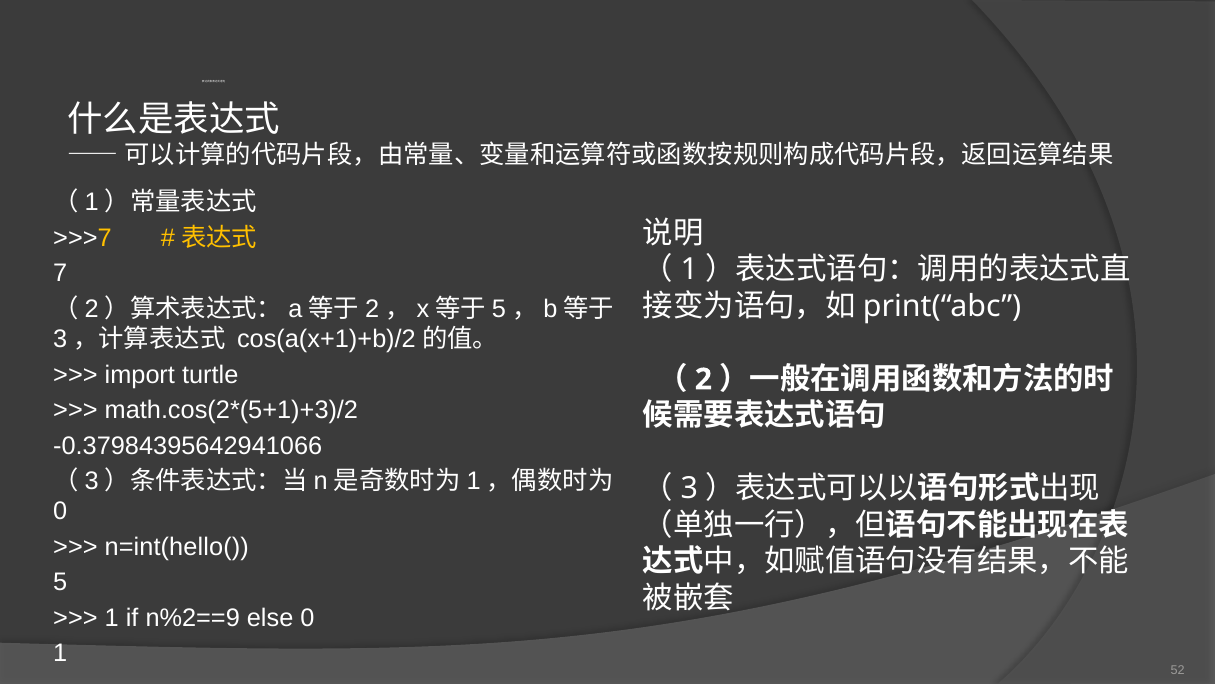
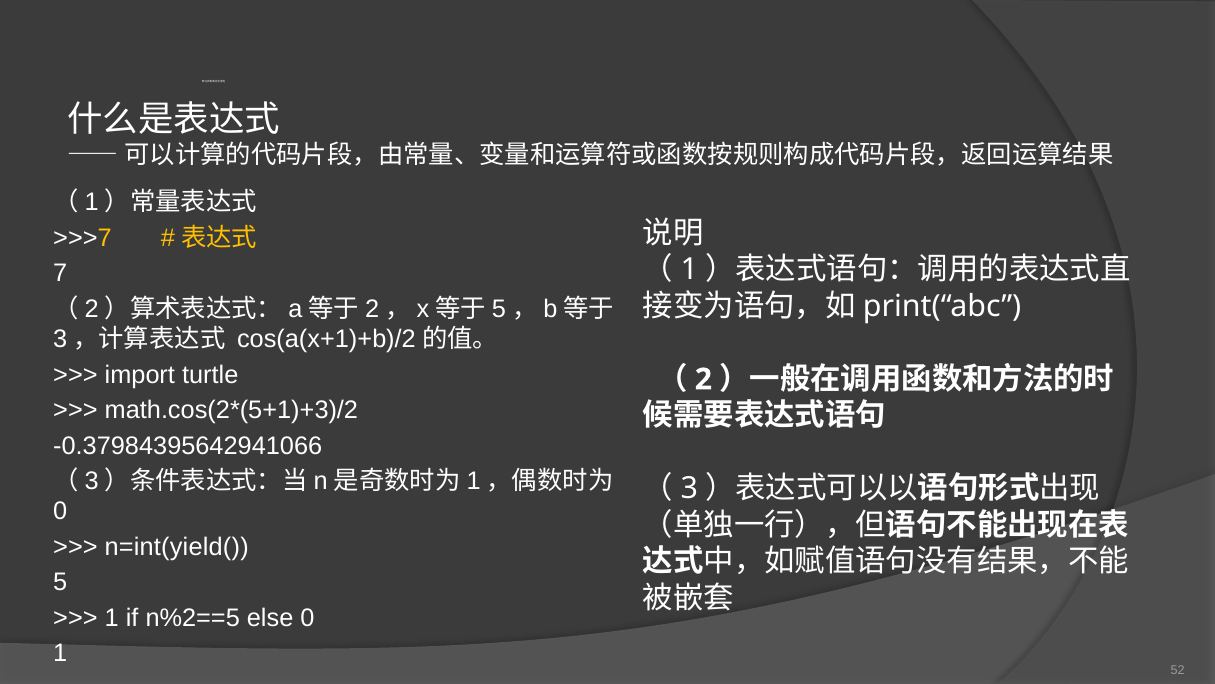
n=int(hello(: n=int(hello( -> n=int(yield( (177, 547)
n%2==9: n%2==9 -> n%2==5 (193, 617)
